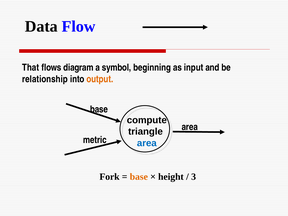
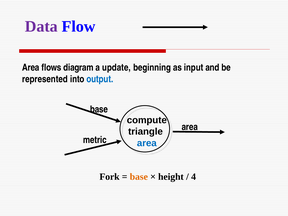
Data colour: black -> purple (41, 26)
That: That -> Area (31, 68)
symbol: symbol -> update (116, 68)
relationship: relationship -> represented (45, 79)
output colour: orange -> blue (100, 79)
3: 3 -> 4 (194, 177)
